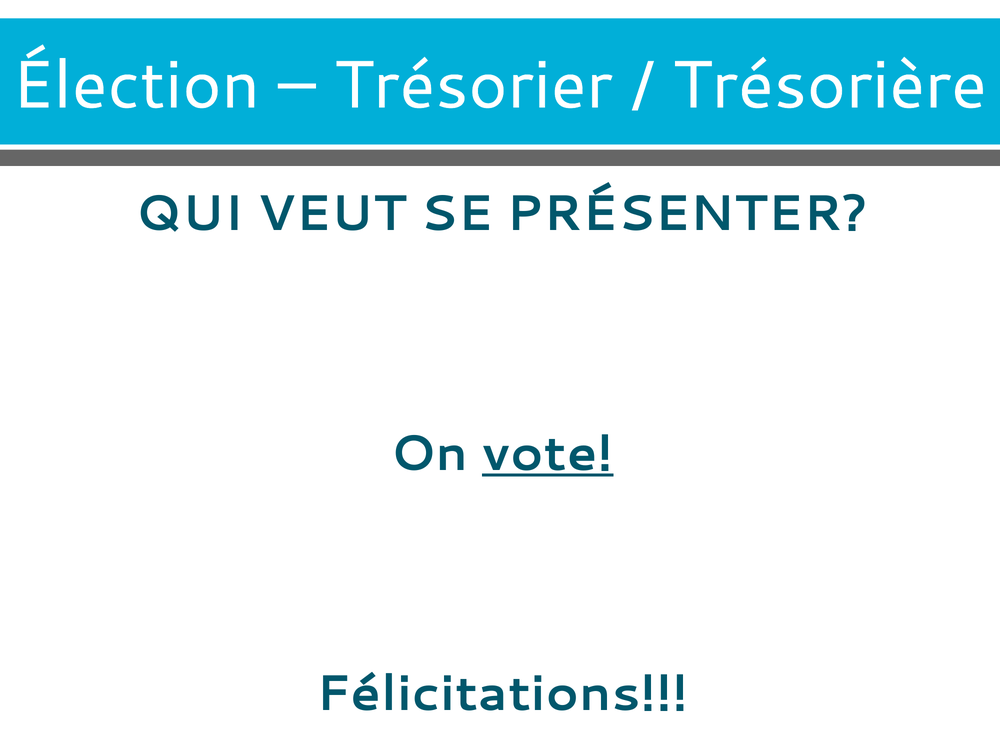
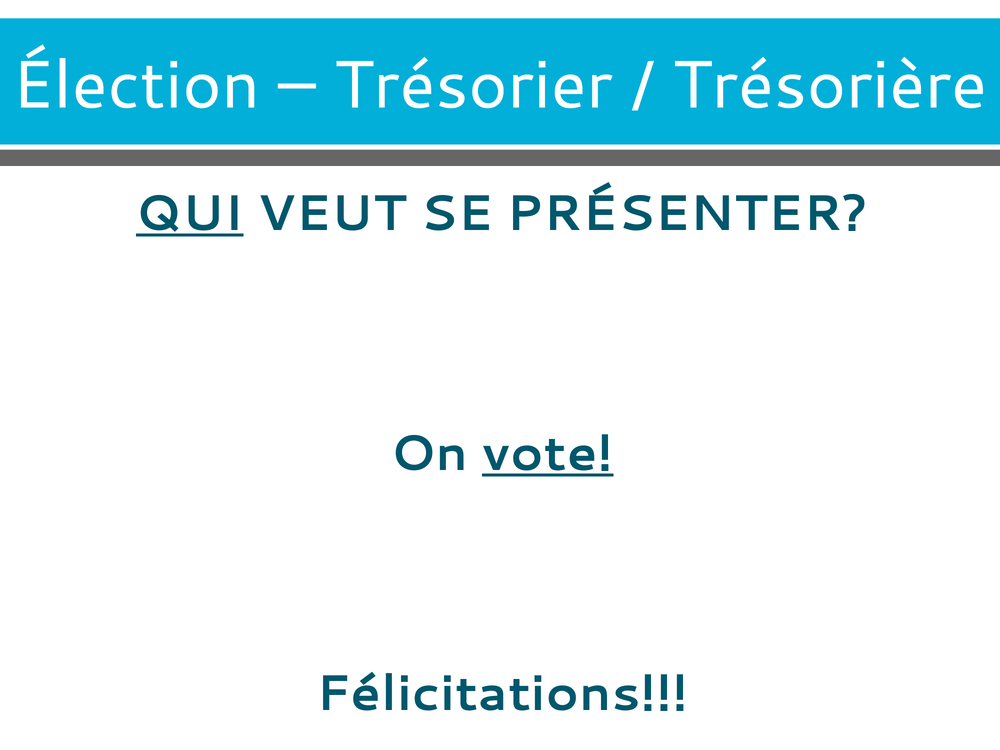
QUI underline: none -> present (190, 214)
